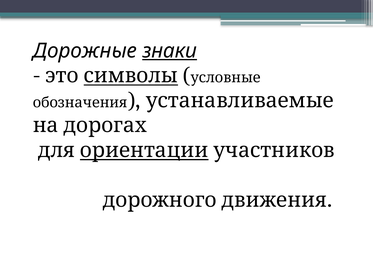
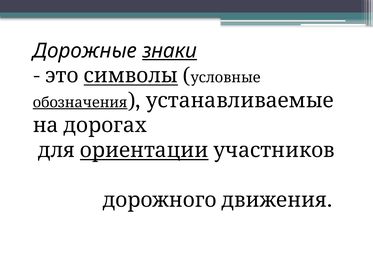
обозначения underline: none -> present (80, 102)
